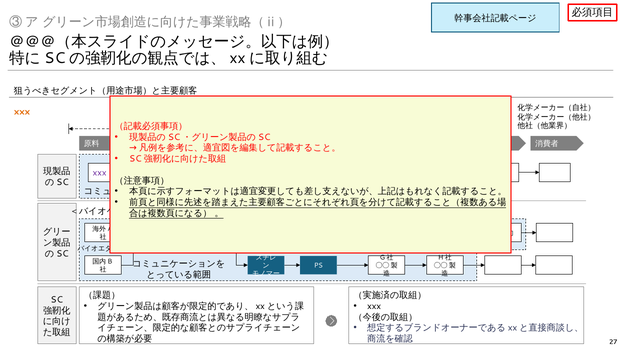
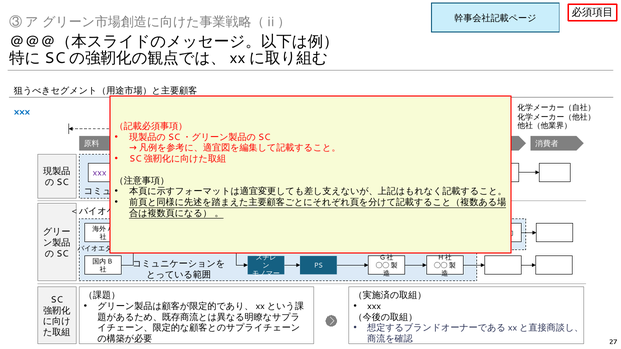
xxx colour: orange -> blue (22, 112)
